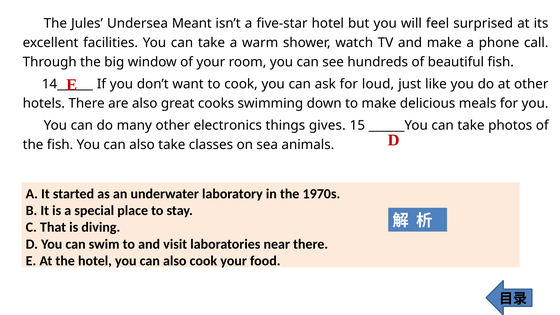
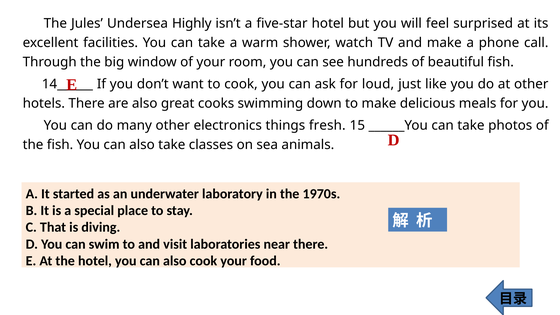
Meant: Meant -> Highly (192, 23)
gives: gives -> fresh (327, 125)
